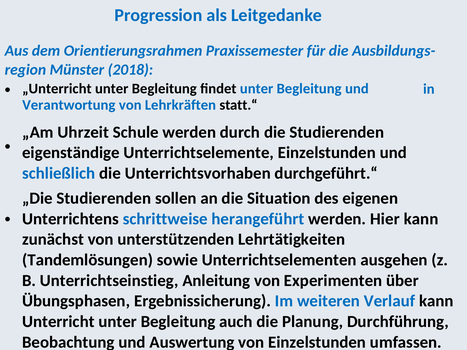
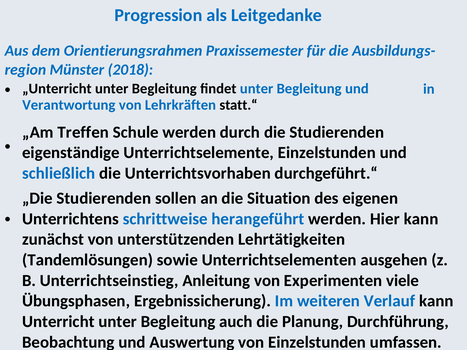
Uhrzeit: Uhrzeit -> Treffen (83, 132)
über: über -> viele (403, 281)
